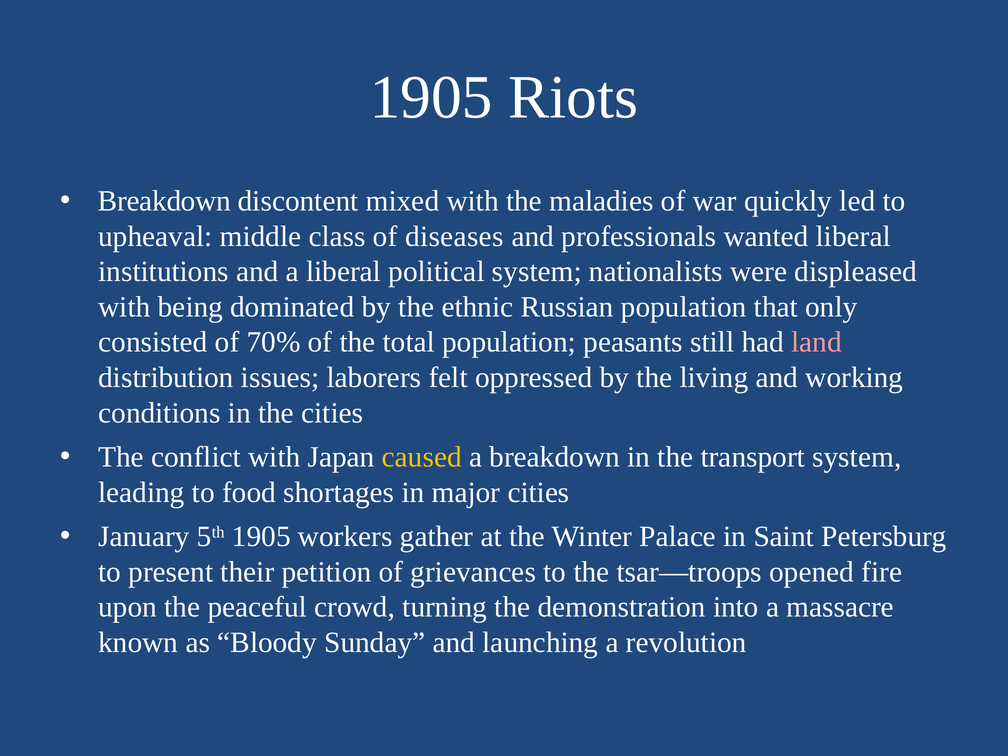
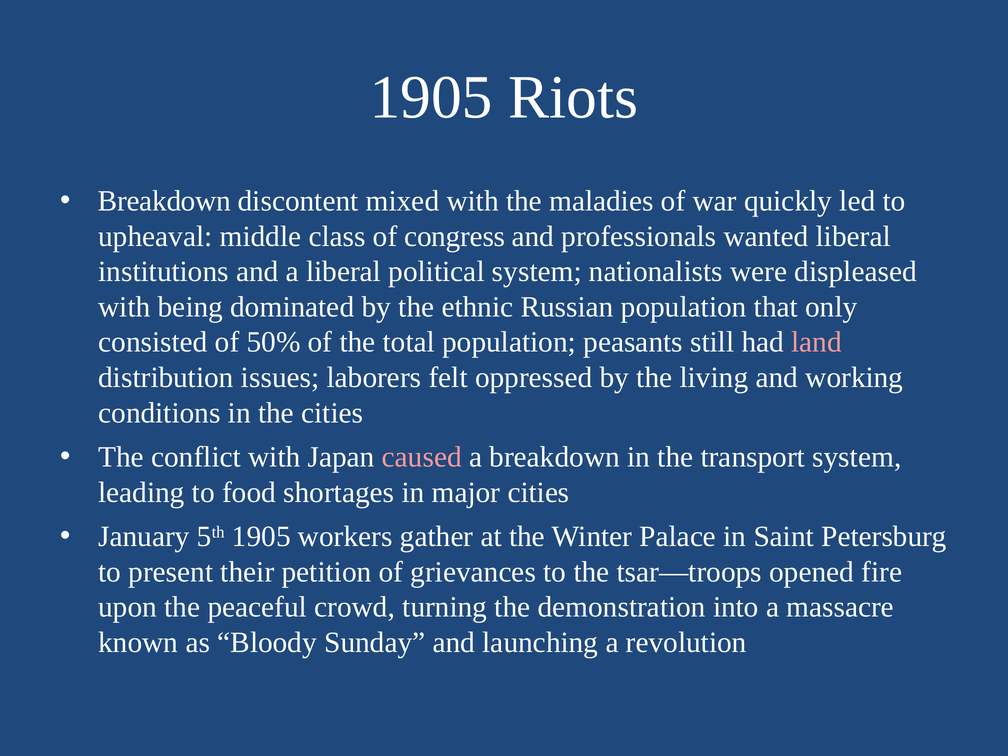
diseases: diseases -> congress (455, 236)
70%: 70% -> 50% (274, 342)
caused colour: yellow -> pink (422, 457)
